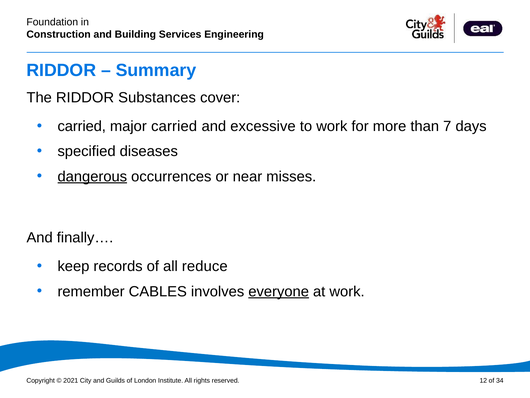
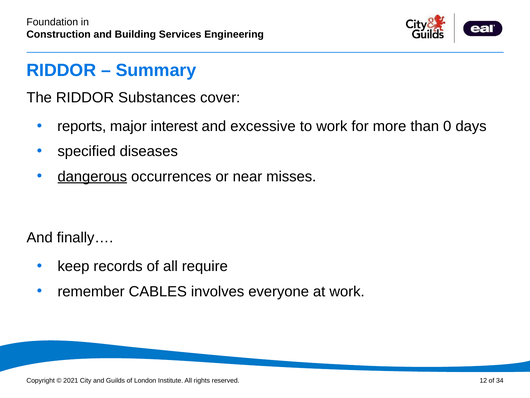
carried: carried -> reports (82, 126)
major carried: carried -> interest (174, 126)
7: 7 -> 0 (447, 126)
reduce: reduce -> require (205, 266)
everyone underline: present -> none (279, 291)
